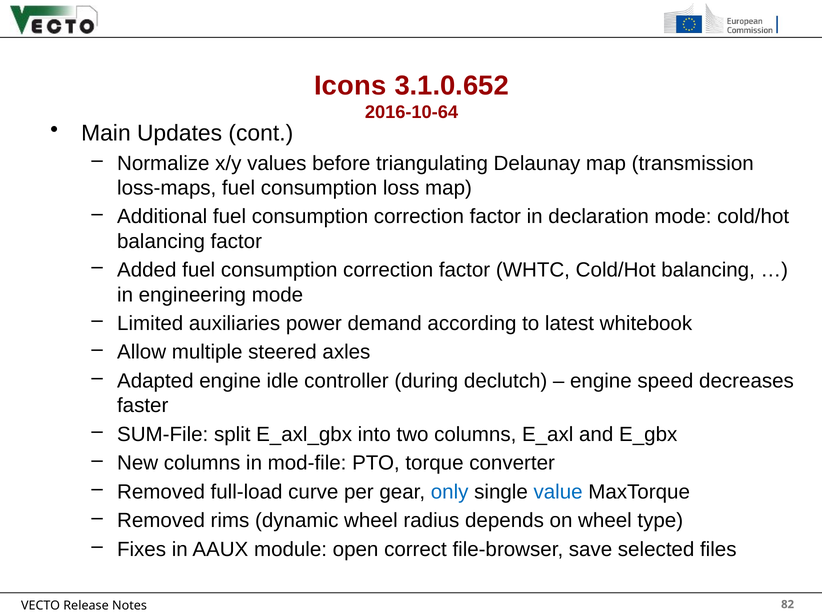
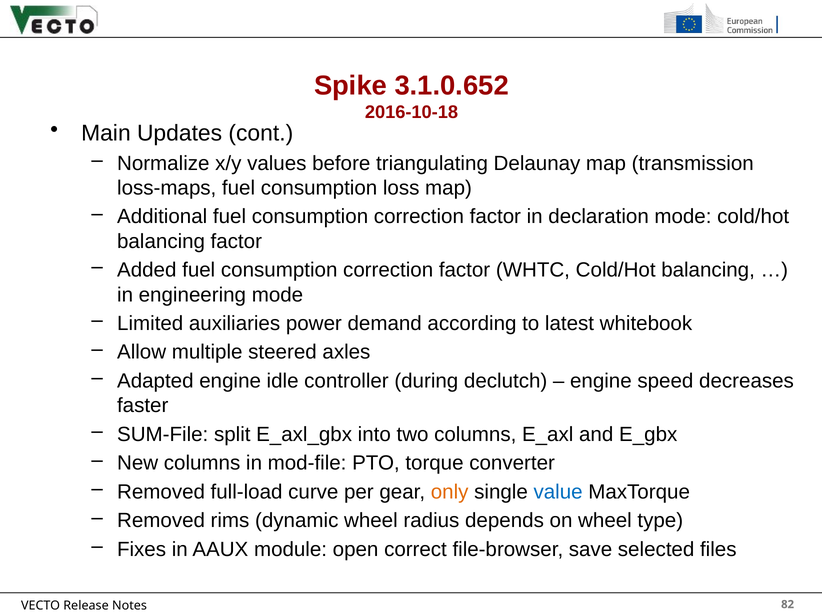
Icons: Icons -> Spike (351, 86)
2016-10-64: 2016-10-64 -> 2016-10-18 (411, 113)
only colour: blue -> orange (450, 492)
